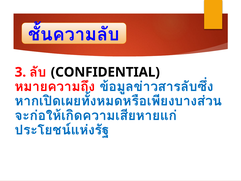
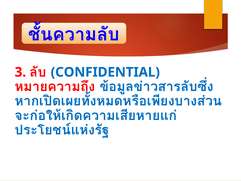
CONFIDENTIAL colour: black -> blue (105, 72)
